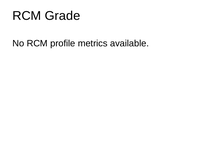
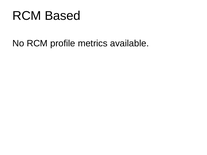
Grade: Grade -> Based (63, 16)
